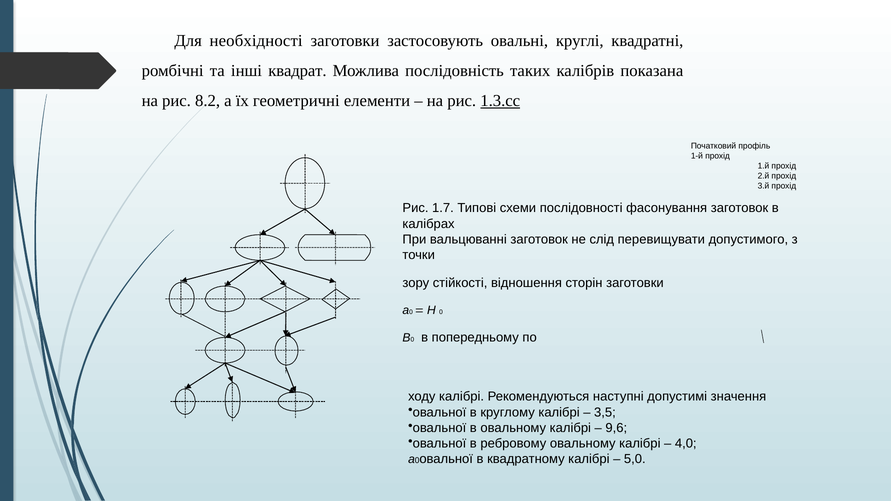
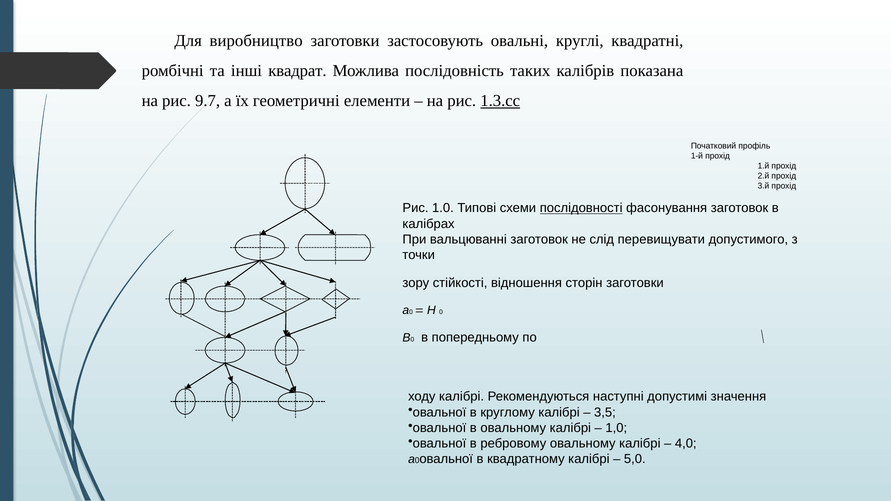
необхідності: необхідності -> виробництво (256, 41)
8.2: 8.2 -> 9.7 (208, 101)
1.7: 1.7 -> 1.0 (443, 208)
послідовності underline: none -> present (581, 208)
9,6: 9,6 -> 1,0 (616, 428)
